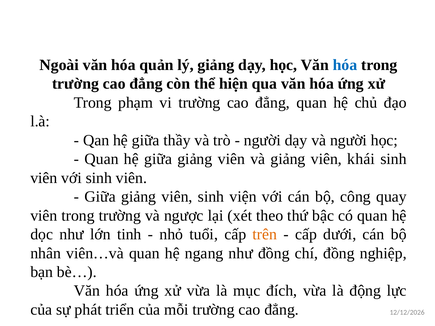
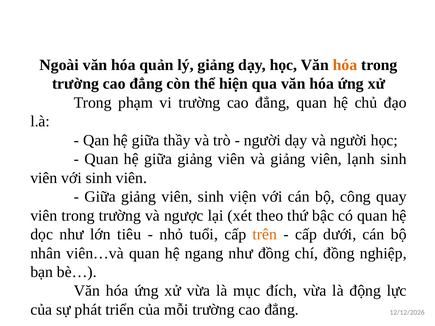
hóa colour: blue -> orange (345, 65)
khái: khái -> lạnh (361, 159)
tinh: tinh -> tiêu (129, 235)
